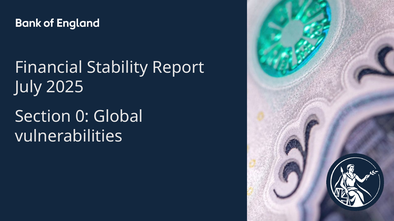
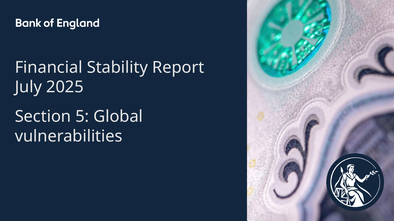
0: 0 -> 5 (82, 117)
